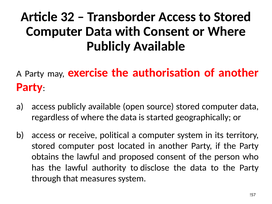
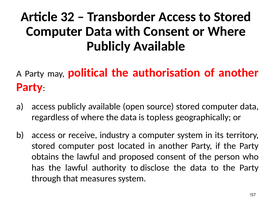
exercise: exercise -> political (88, 73)
started: started -> topless (160, 117)
political: political -> industry (115, 135)
